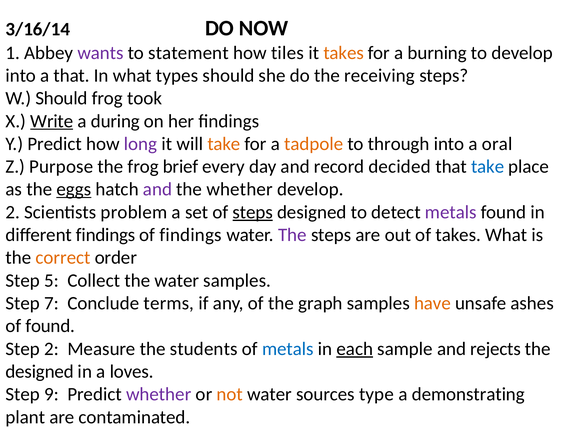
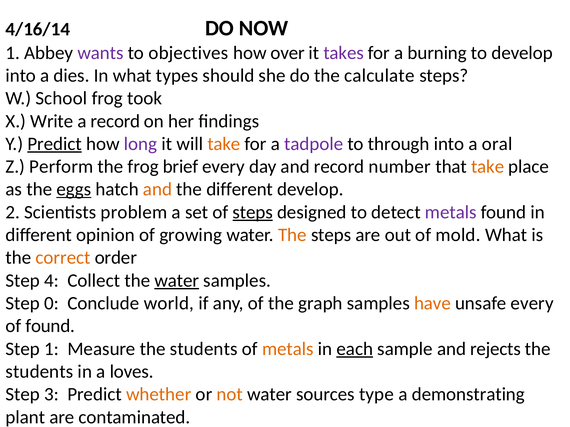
3/16/14: 3/16/14 -> 4/16/14 (38, 29)
statement: statement -> objectives (188, 53)
tiles: tiles -> over (288, 53)
takes colour: orange -> purple (344, 53)
a that: that -> dies (72, 76)
receiving: receiving -> calculate (379, 76)
W Should: Should -> School (61, 98)
Write underline: present -> none (52, 121)
a during: during -> record (115, 121)
Predict underline: none -> present (55, 144)
tadpole colour: orange -> purple (314, 144)
Purpose: Purpose -> Perform (61, 167)
decided: decided -> number (400, 167)
take colour: blue -> orange (488, 167)
and colour: purple -> orange (158, 190)
the whether: whether -> different (240, 190)
different findings: findings -> opinion (106, 235)
of findings: findings -> growing (191, 235)
The colour: purple -> orange (292, 235)
of takes: takes -> mold (458, 235)
5: 5 -> 4 (52, 281)
water underline: none -> present (177, 281)
7: 7 -> 0 (52, 304)
terms: terms -> world (169, 304)
unsafe ashes: ashes -> every (532, 304)
Step 2: 2 -> 1 (52, 349)
metals colour: blue -> orange (288, 349)
designed: designed -> students (39, 372)
9: 9 -> 3 (52, 395)
whether colour: purple -> orange (159, 395)
